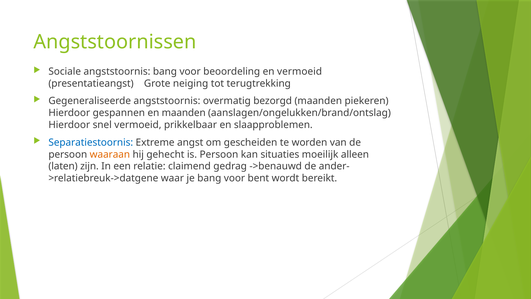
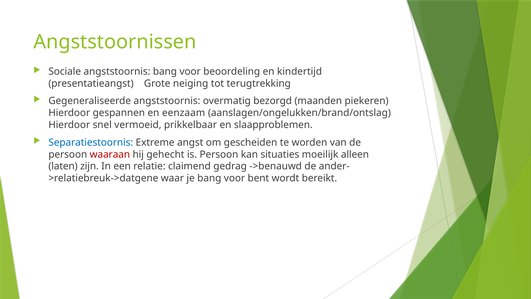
en vermoeid: vermoeid -> kindertijd (300, 71)
en maanden: maanden -> eenzaam (184, 113)
waaraan colour: orange -> red (110, 154)
